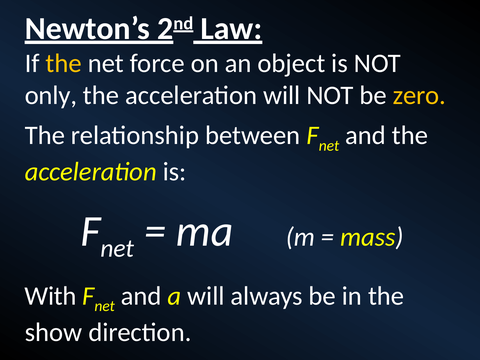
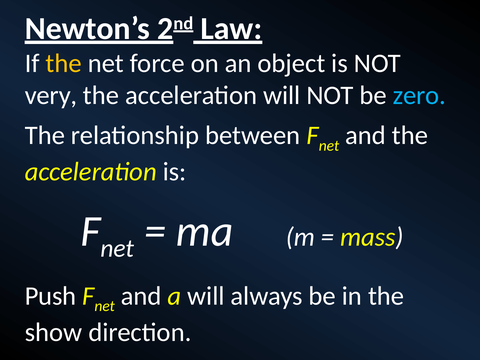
only: only -> very (51, 95)
zero colour: yellow -> light blue (419, 95)
With: With -> Push (51, 296)
